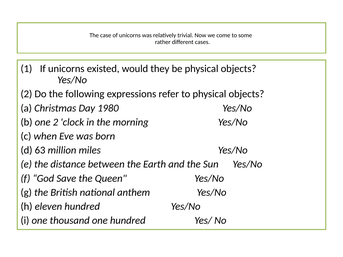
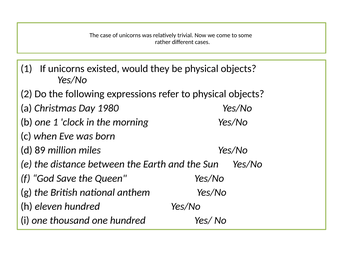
one 2: 2 -> 1 (55, 122)
63: 63 -> 89 (40, 150)
